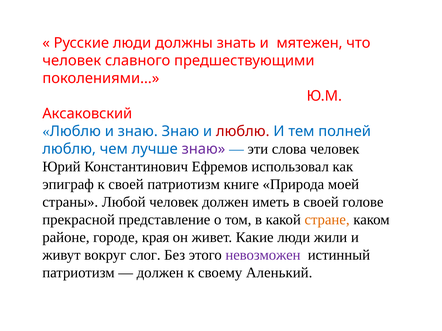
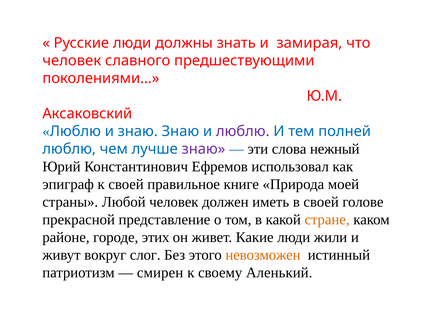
мятежен: мятежен -> замирая (309, 43)
люблю colour: red -> purple (243, 132)
слова человек: человек -> нежный (335, 149)
своей патриотизм: патриотизм -> правильное (184, 185)
края: края -> этих (156, 238)
невозможен colour: purple -> orange (263, 255)
должен: должен -> смирен (160, 273)
